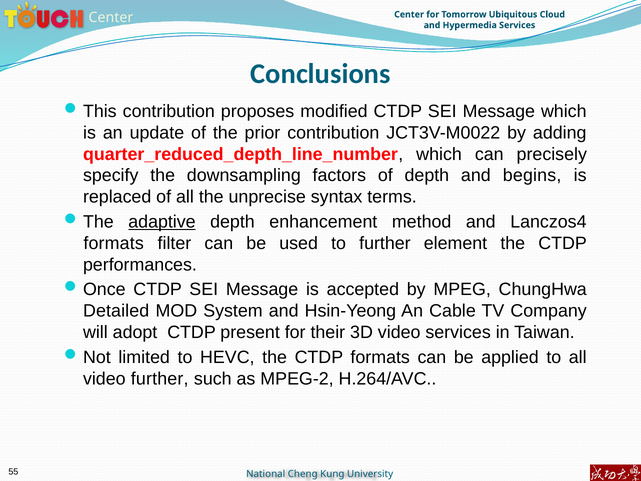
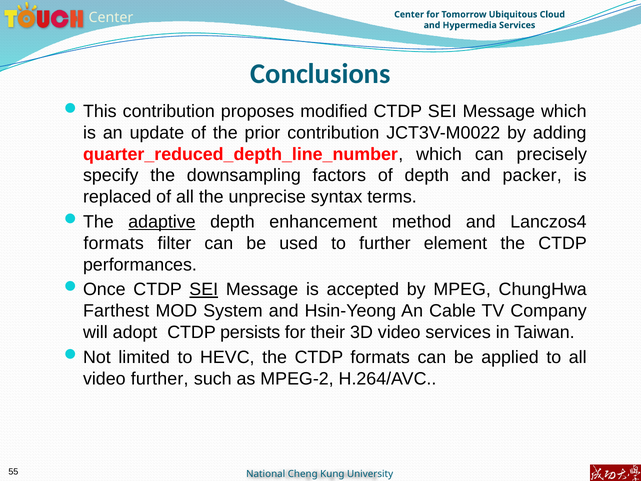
begins: begins -> packer (532, 175)
SEI underline: none -> present (204, 289)
Detailed: Detailed -> Farthest (116, 311)
present: present -> persists (250, 332)
